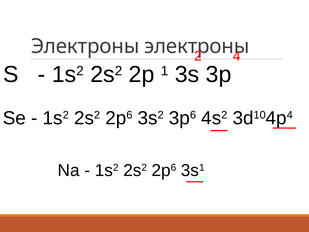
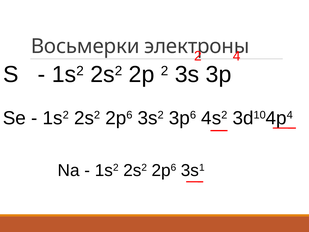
Электроны: Электроны -> Восьмерки (85, 46)
2p 1: 1 -> 2 (165, 71)
